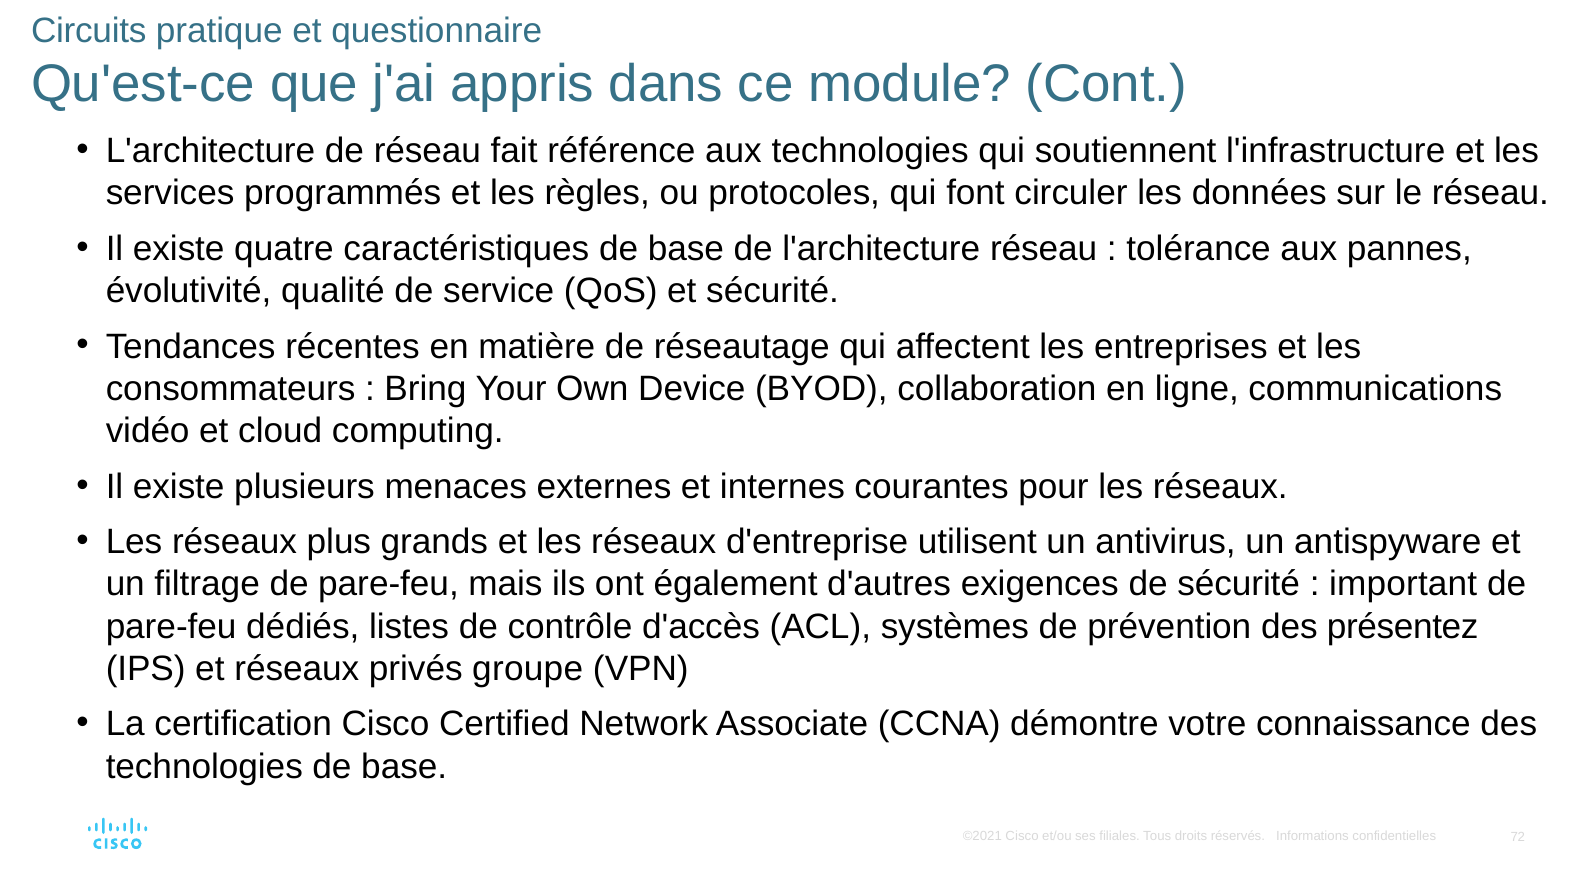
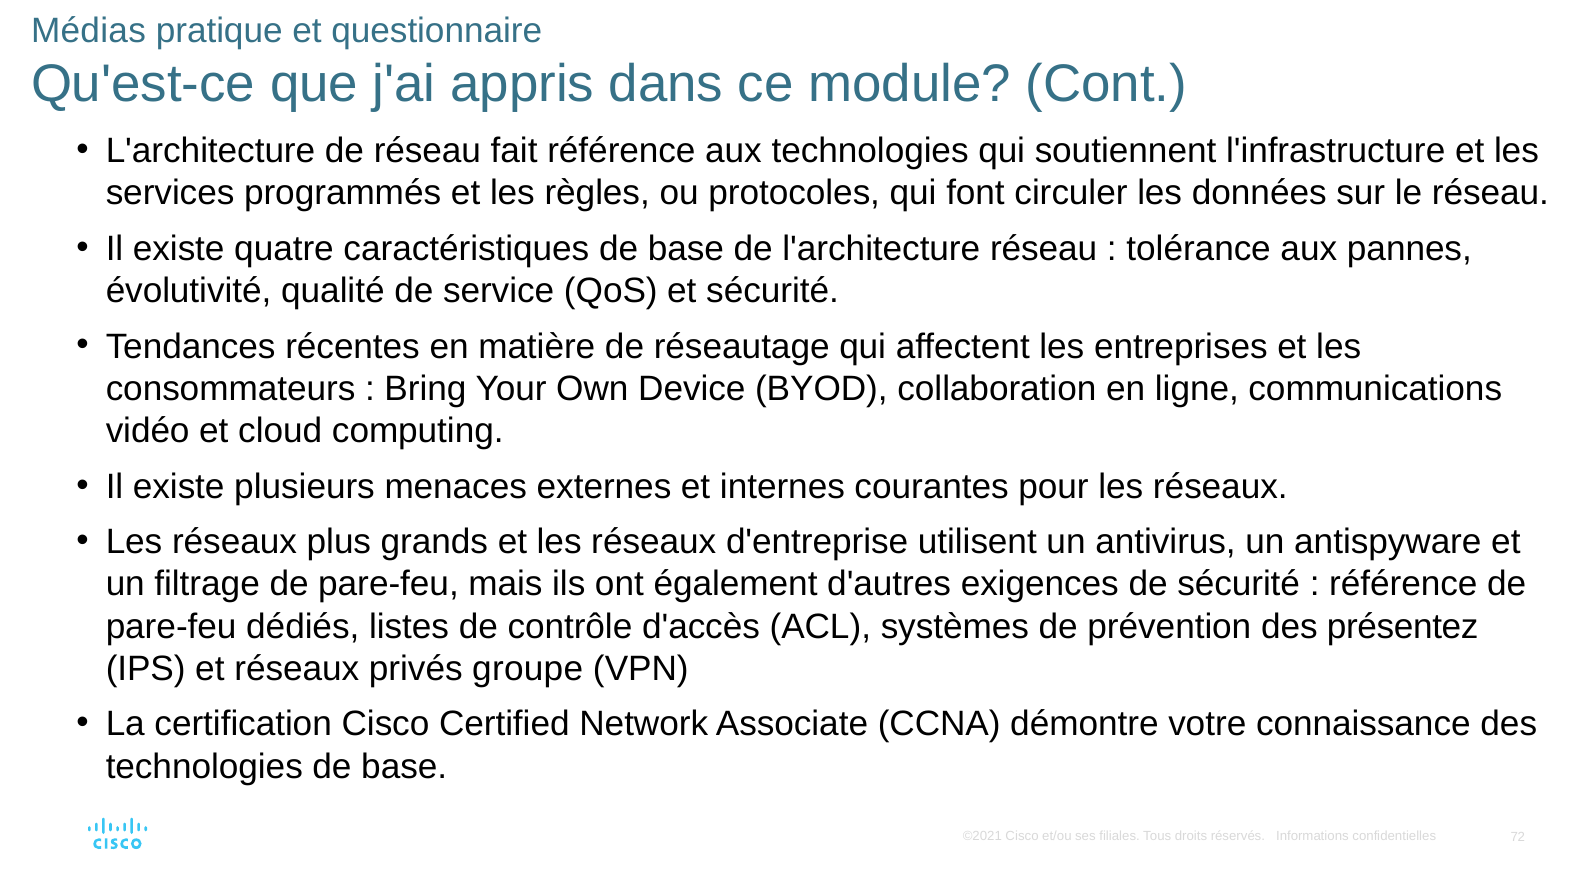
Circuits: Circuits -> Médias (88, 30)
important: important -> référence (1403, 584)
